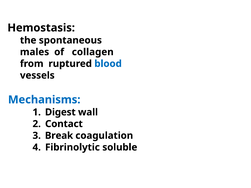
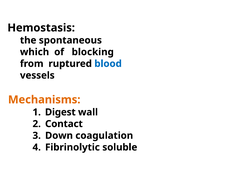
males: males -> which (35, 52)
collagen: collagen -> blocking (93, 52)
Mechanisms colour: blue -> orange (44, 100)
Break: Break -> Down (59, 136)
